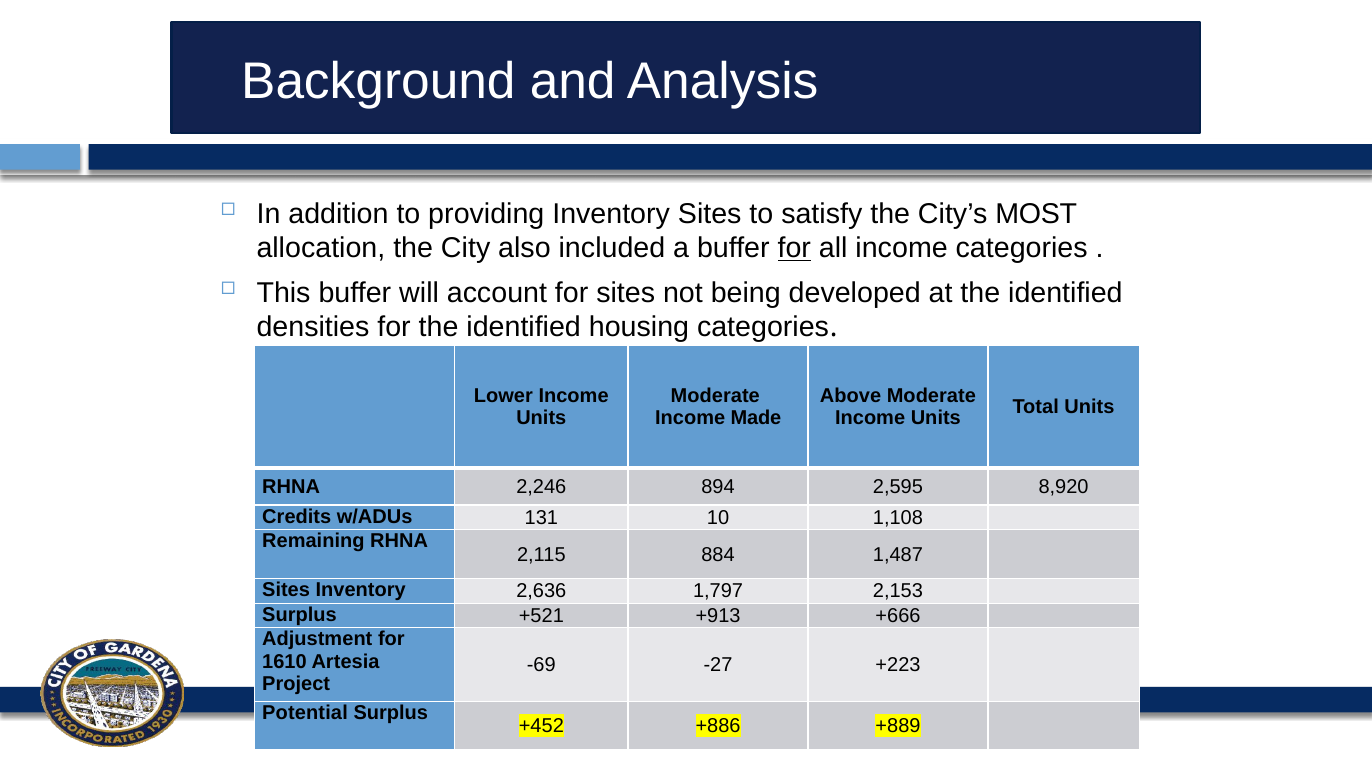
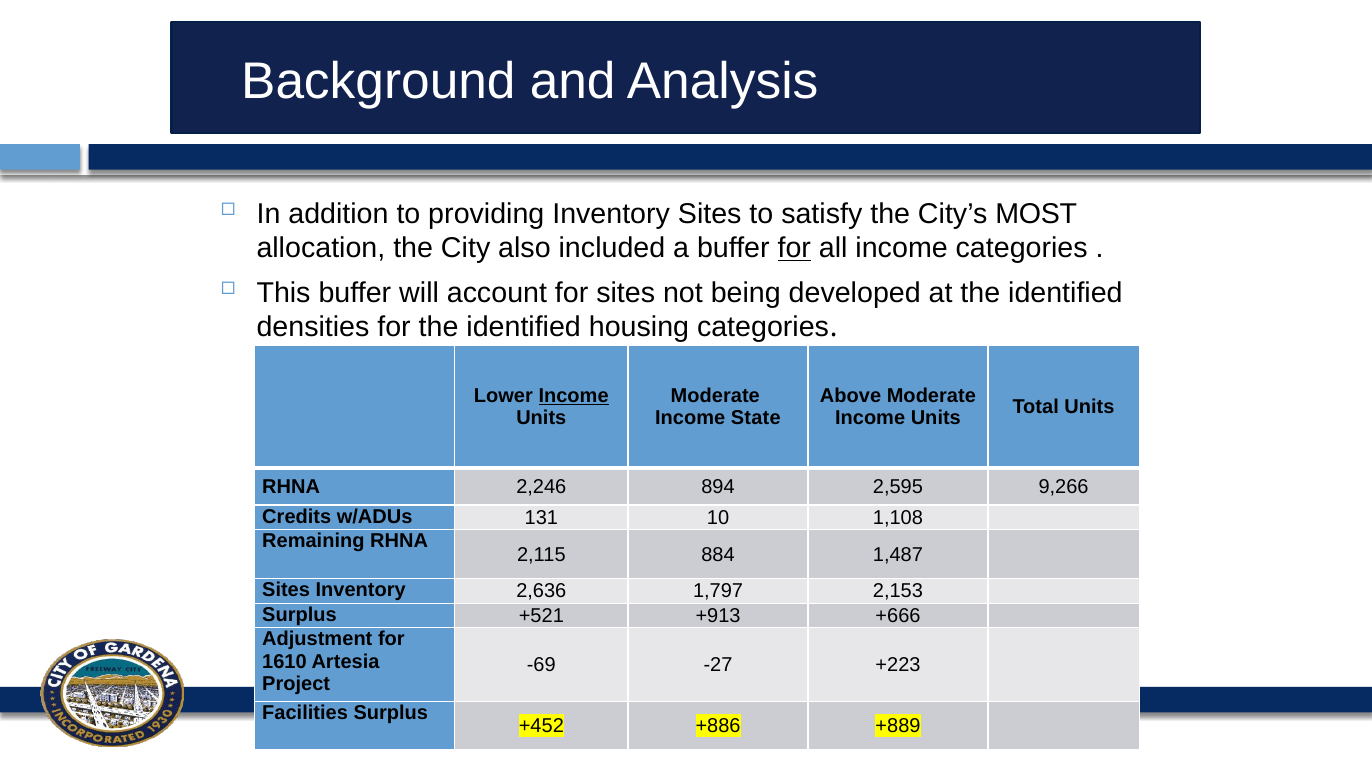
Income underline: none -> present (574, 396)
Made: Made -> State (756, 418)
8,920: 8,920 -> 9,266 (1064, 487)
Potential: Potential -> Facilities (305, 712)
